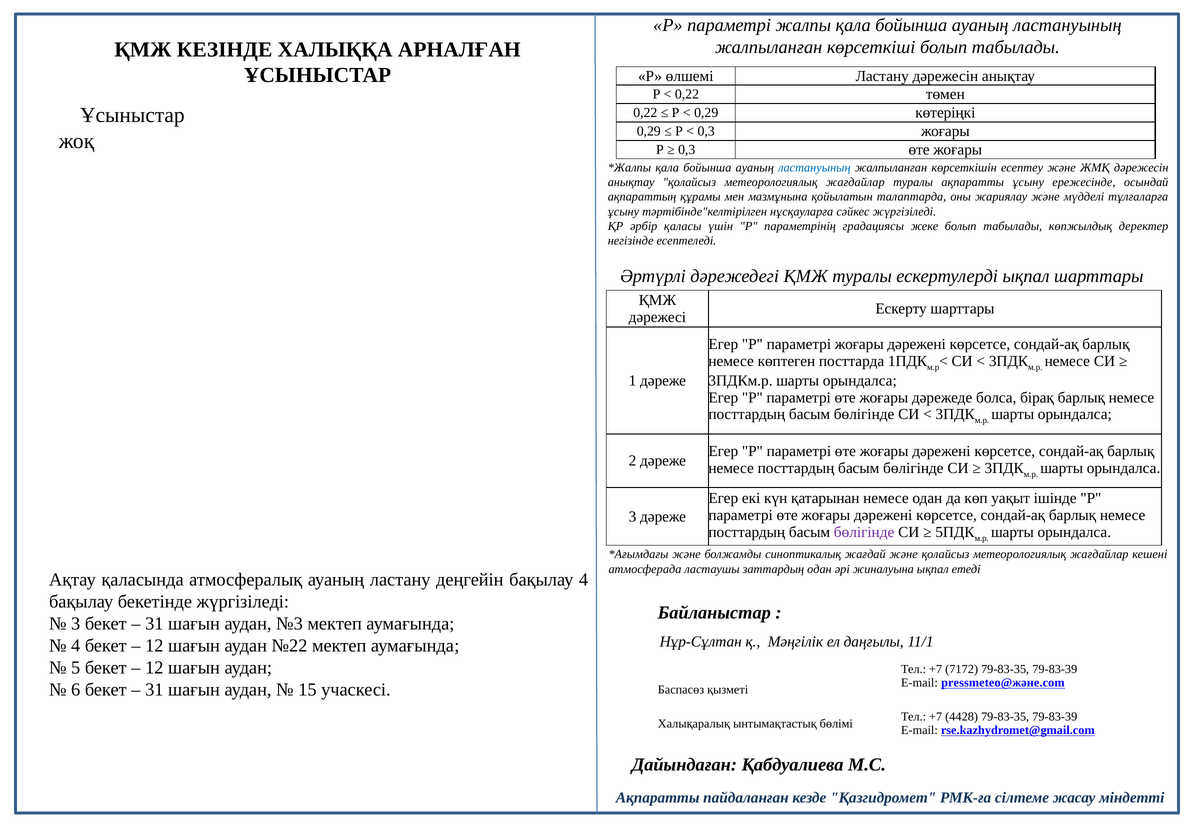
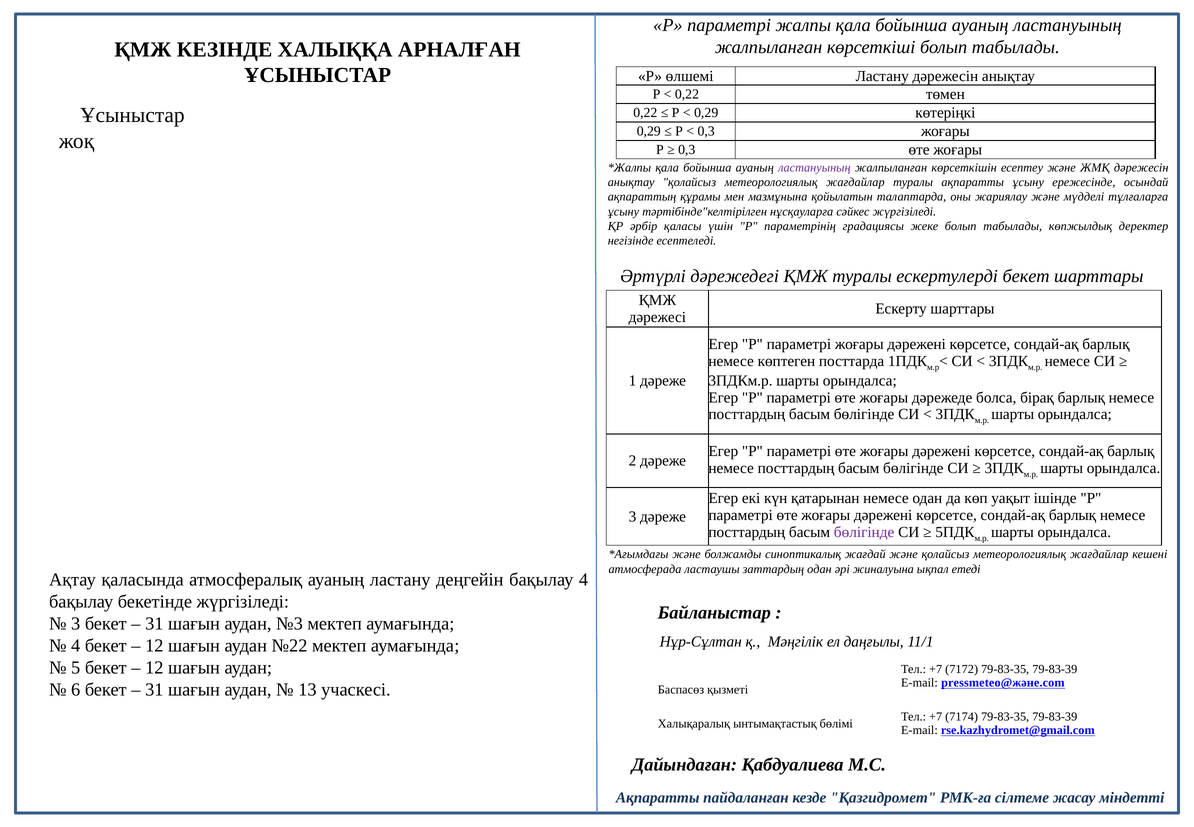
ластануының colour: blue -> purple (814, 167)
ескертулерді ықпал: ықпал -> бекет (1026, 276)
15: 15 -> 13 (307, 690)
4428: 4428 -> 7174 (962, 717)
